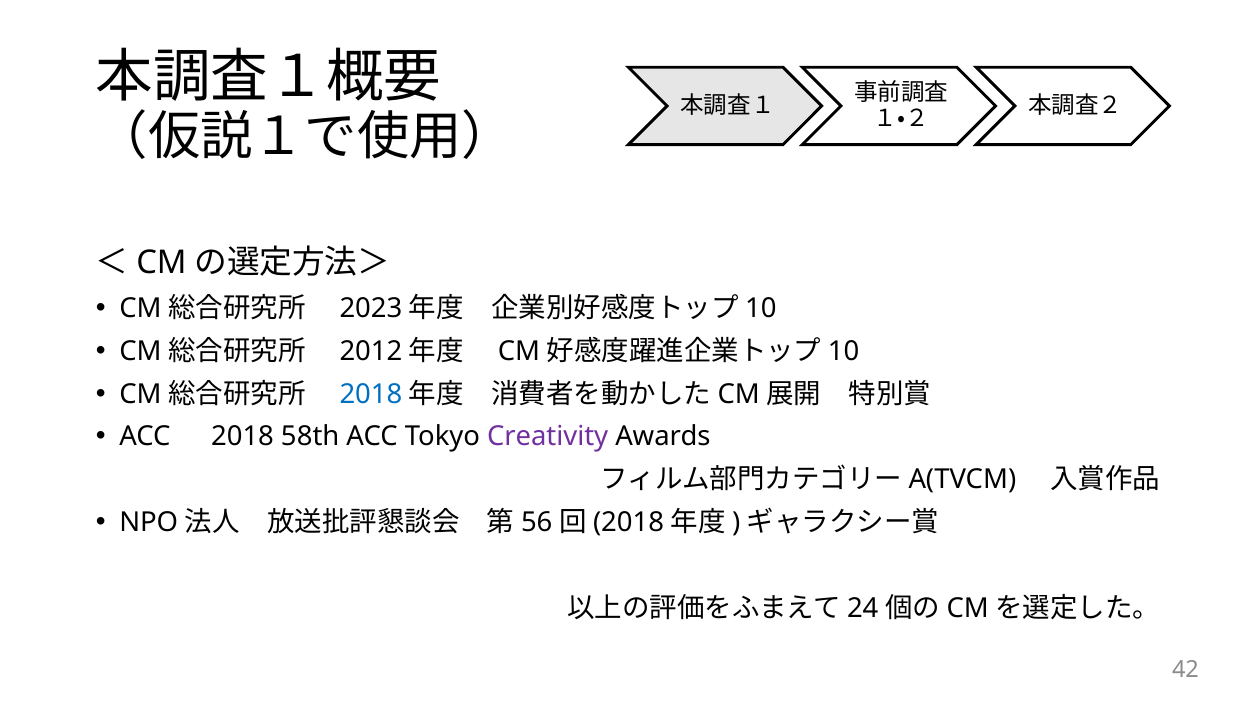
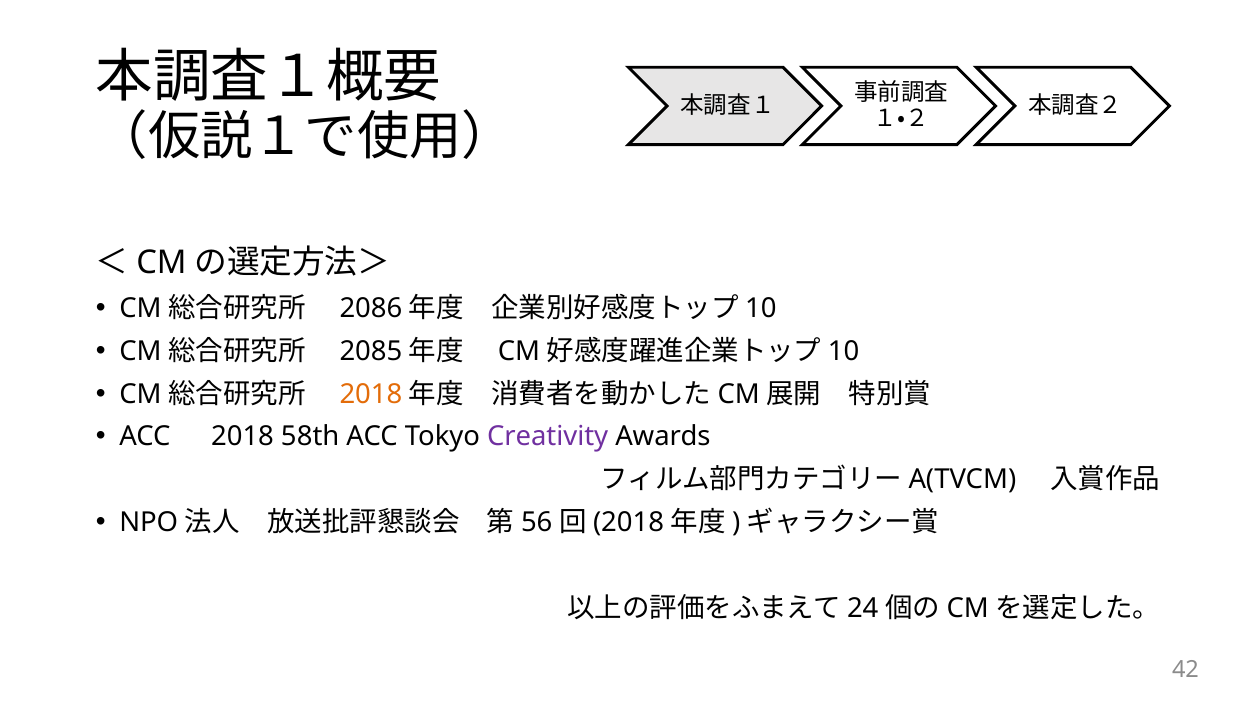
2023: 2023 -> 2086 (371, 308)
2012: 2012 -> 2085 (371, 351)
2018 colour: blue -> orange (371, 394)
